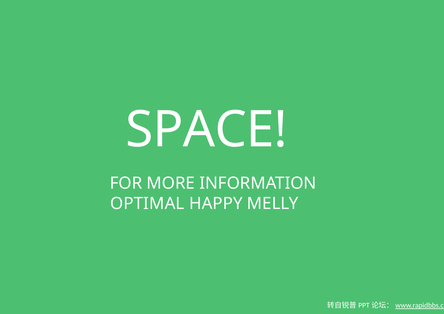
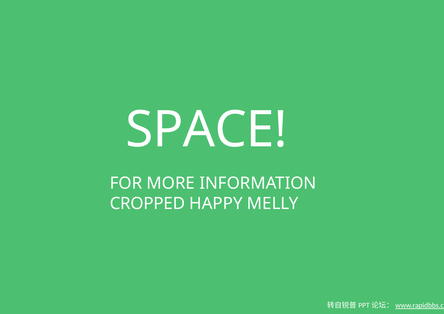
OPTIMAL: OPTIMAL -> CROPPED (147, 204)
